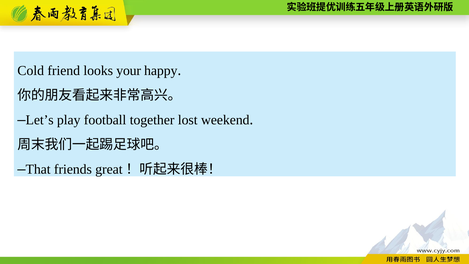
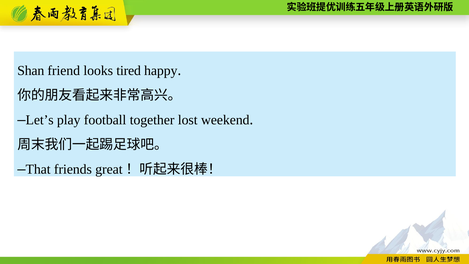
Cold: Cold -> Shan (31, 71)
your: your -> tired (129, 71)
